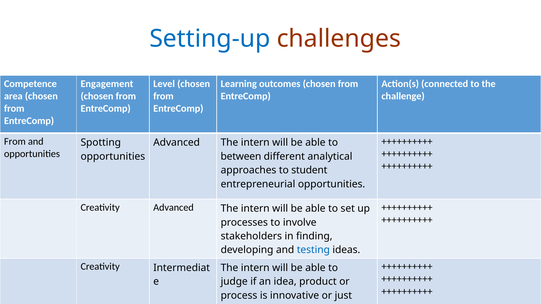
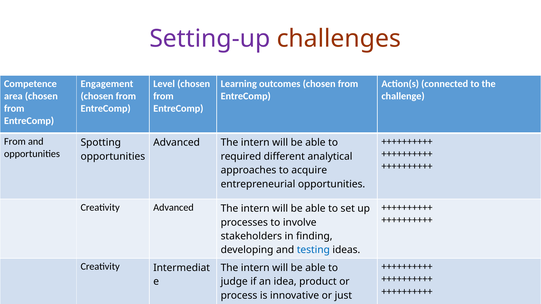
Setting-up colour: blue -> purple (210, 39)
between: between -> required (241, 157)
student: student -> acquire (309, 170)
